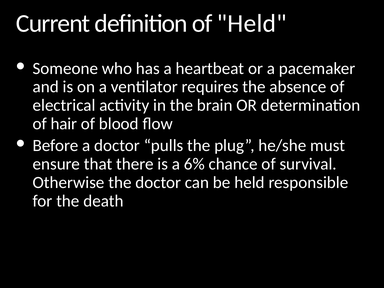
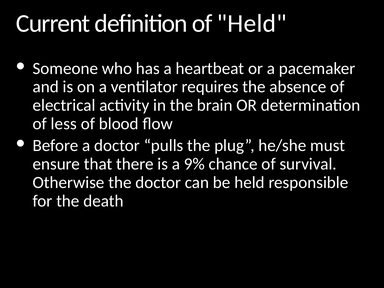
hair: hair -> less (64, 124)
6%: 6% -> 9% (194, 164)
